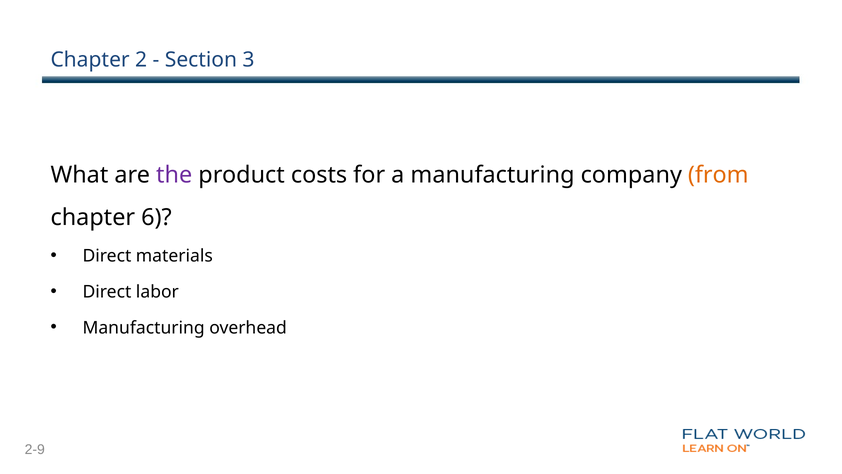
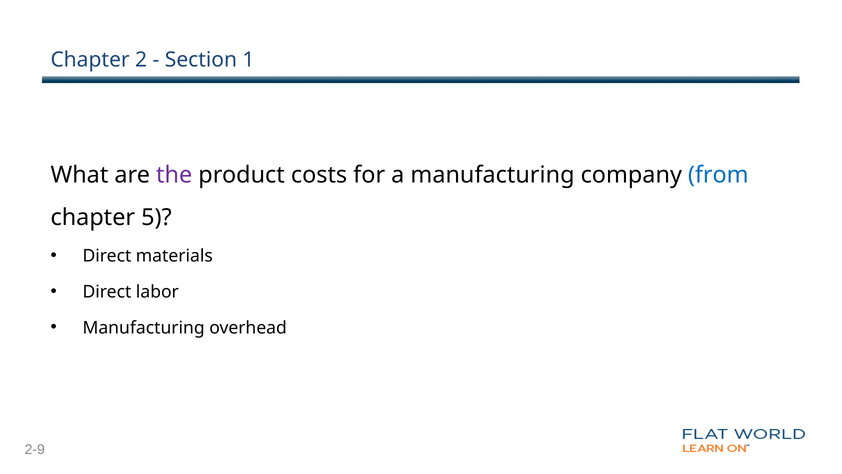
3: 3 -> 1 (248, 60)
from colour: orange -> blue (718, 175)
6: 6 -> 5 (156, 217)
